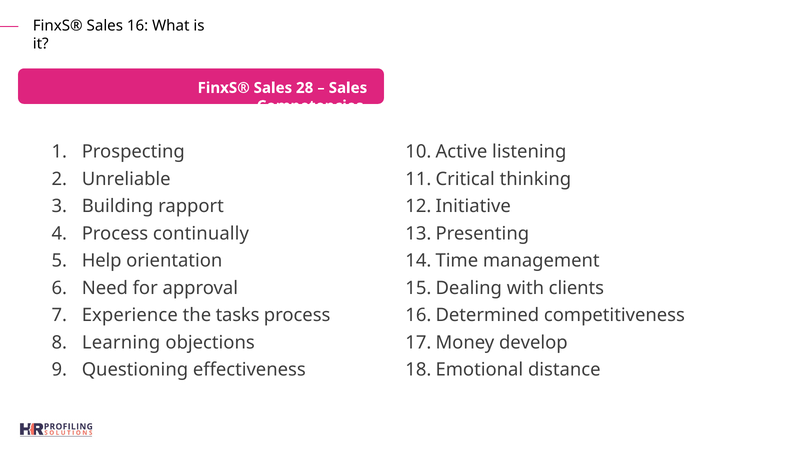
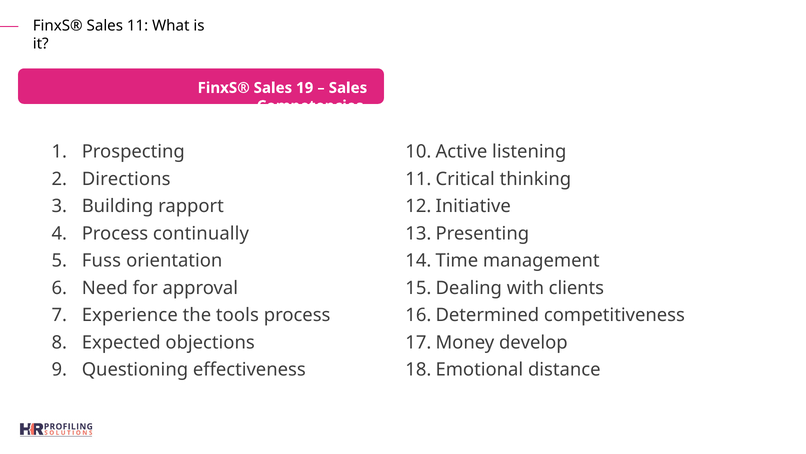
16: 16 -> 11 (138, 26)
28: 28 -> 19 (305, 88)
Unreliable: Unreliable -> Directions (126, 179)
Help: Help -> Fuss (101, 260)
tasks: tasks -> tools (237, 315)
Learning: Learning -> Expected (121, 342)
